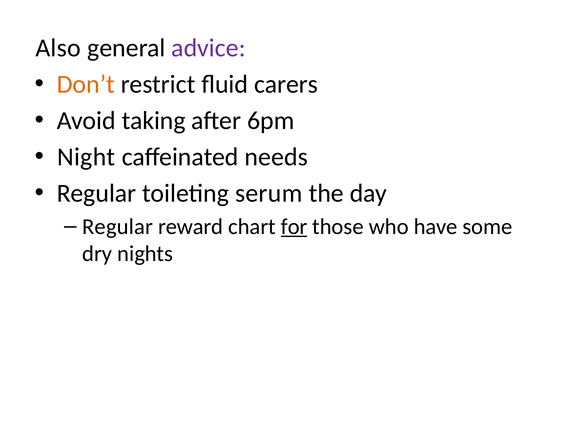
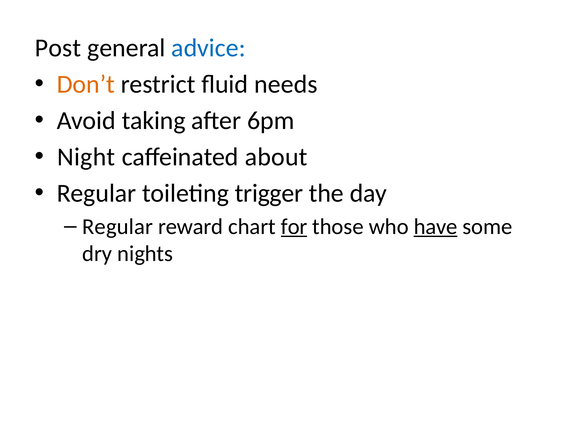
Also: Also -> Post (58, 48)
advice colour: purple -> blue (208, 48)
carers: carers -> needs (286, 84)
needs: needs -> about (276, 157)
serum: serum -> trigger (269, 193)
have underline: none -> present (436, 226)
